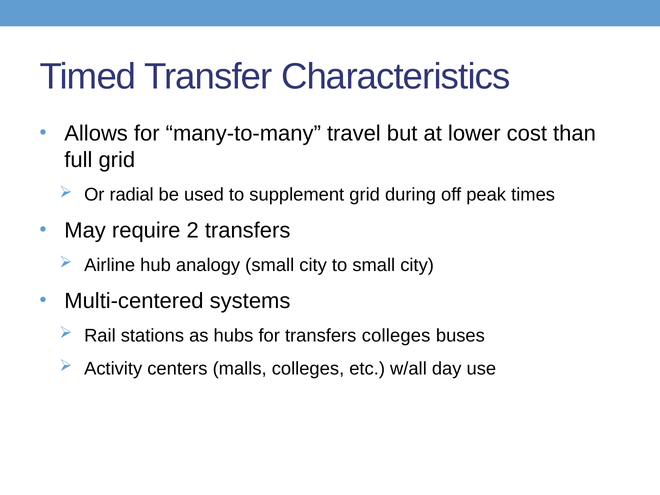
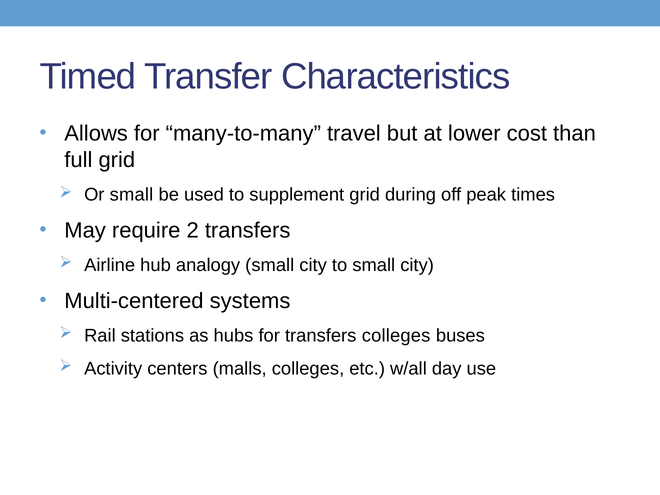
Or radial: radial -> small (131, 195)
